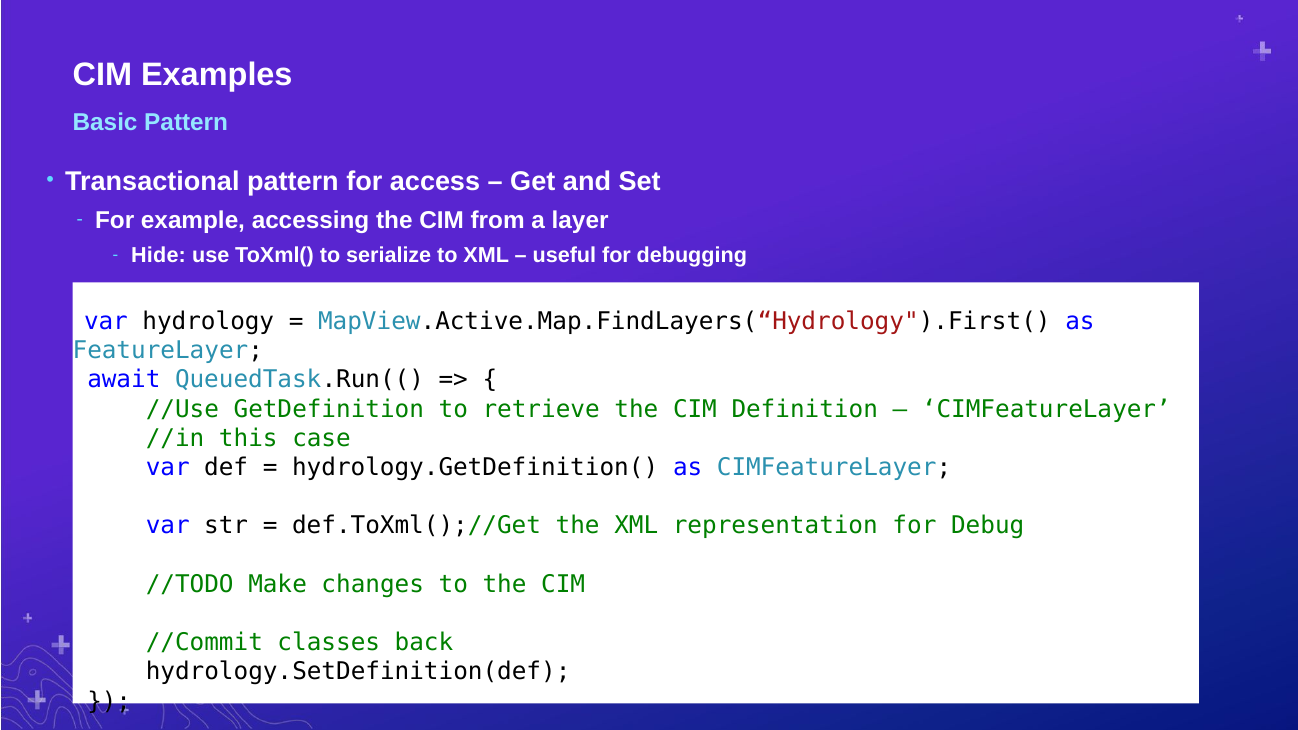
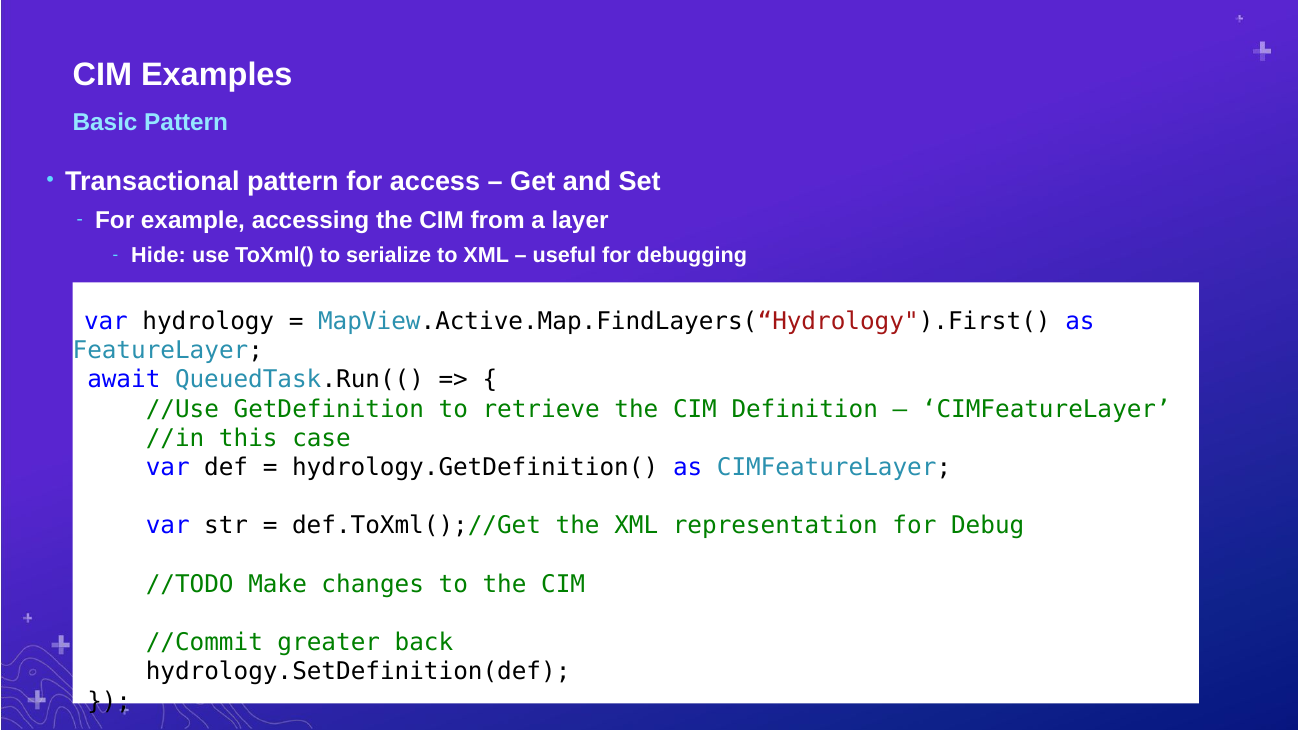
classes: classes -> greater (329, 643)
